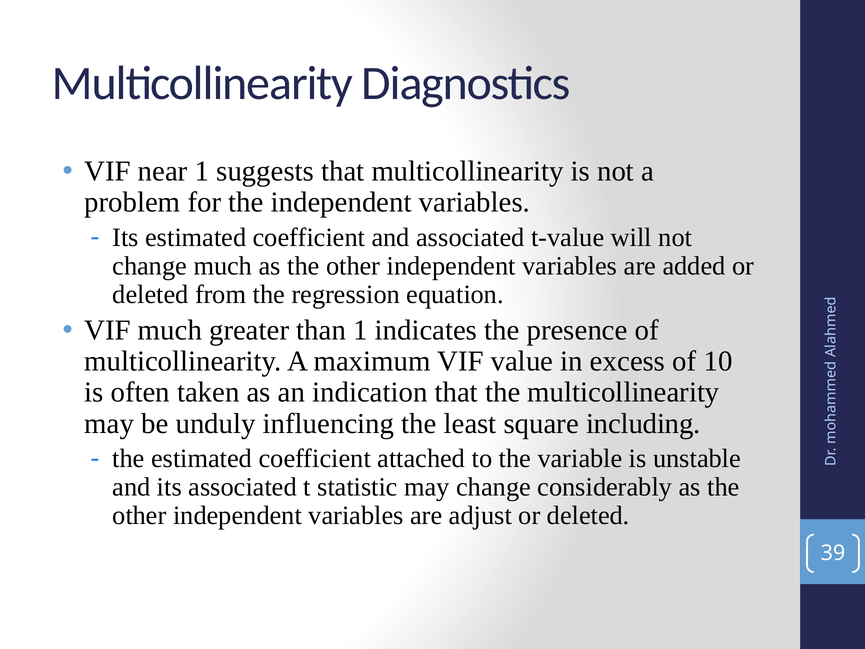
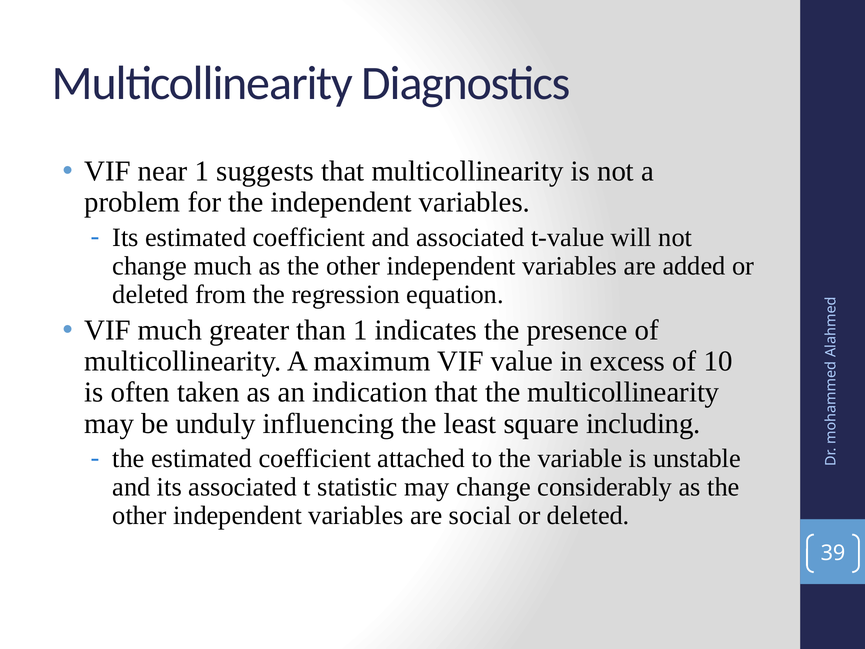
adjust: adjust -> social (480, 516)
